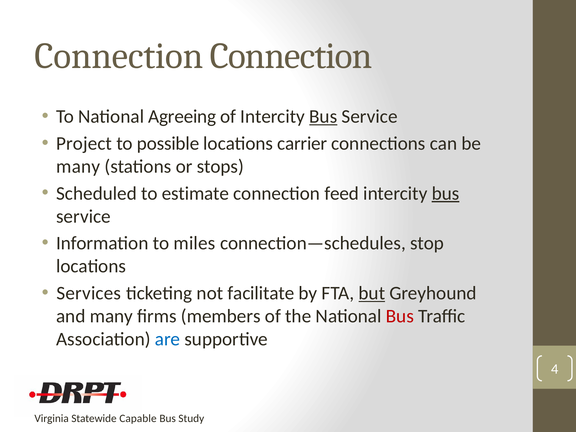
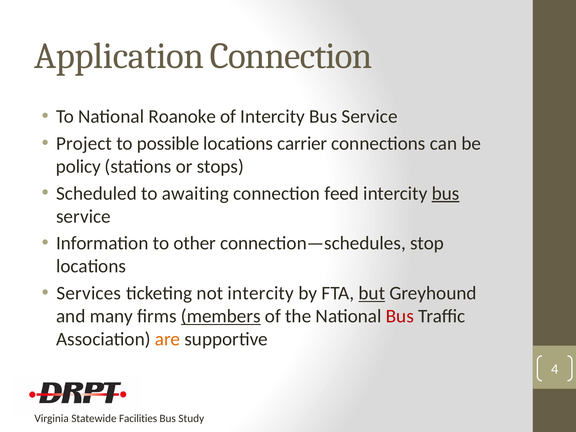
Connection: Connection -> Application (119, 56)
Agreeing: Agreeing -> Roanoke (182, 117)
Bus underline: present -> none (323, 117)
many: many -> policy (78, 166)
estimate: estimate -> awaiting (195, 193)
miles: miles -> other (195, 243)
not facilitate: facilitate -> intercity (261, 293)
members underline: none -> present (221, 316)
are colour: blue -> orange (168, 339)
Capable: Capable -> Facilities (138, 418)
